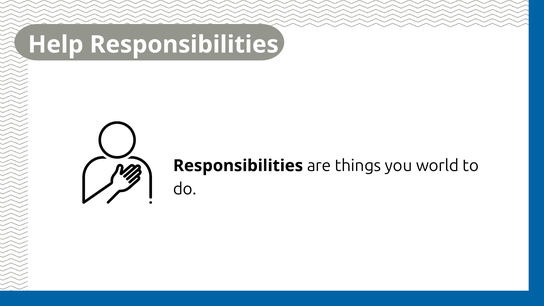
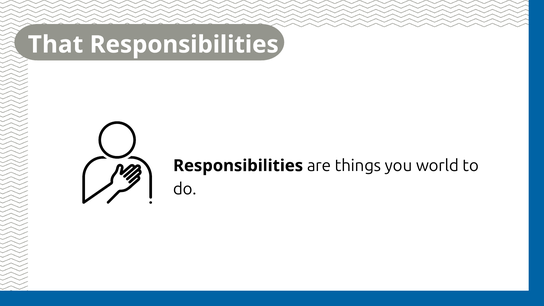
Help: Help -> That (56, 45)
